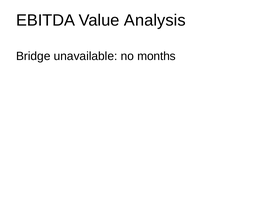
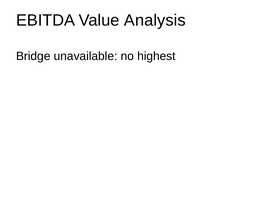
months: months -> highest (156, 56)
